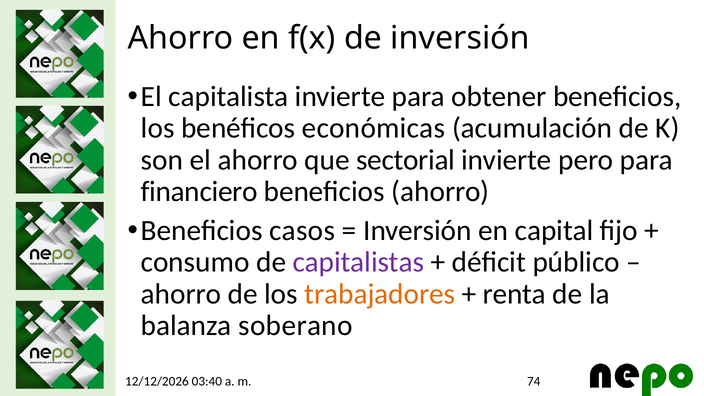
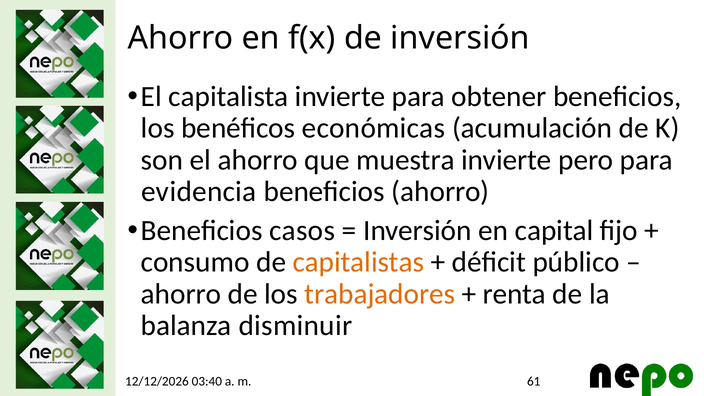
sectorial: sectorial -> muestra (406, 160)
financiero: financiero -> evidencia (199, 192)
capitalistas colour: purple -> orange (358, 262)
soberano: soberano -> disminuir (296, 326)
74: 74 -> 61 (534, 381)
